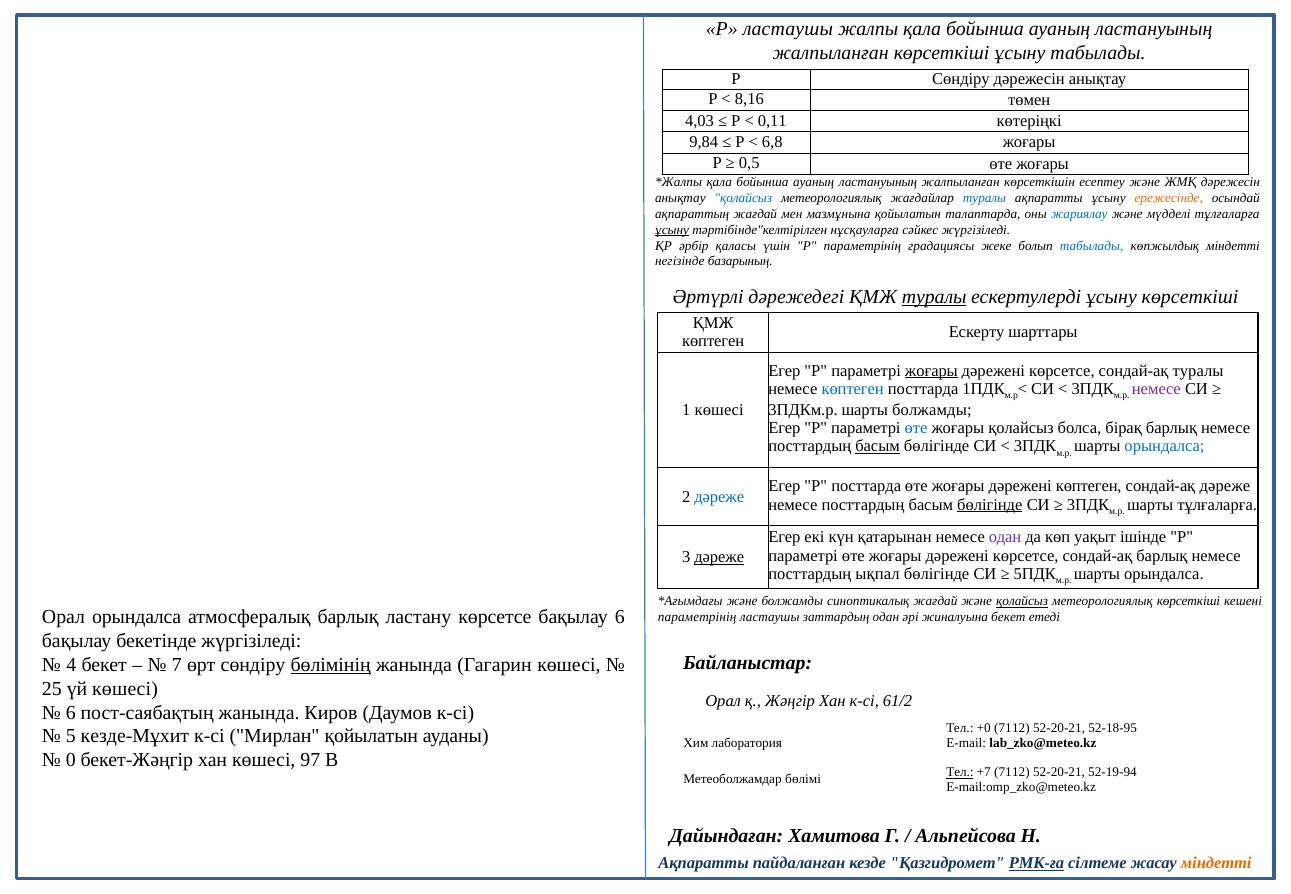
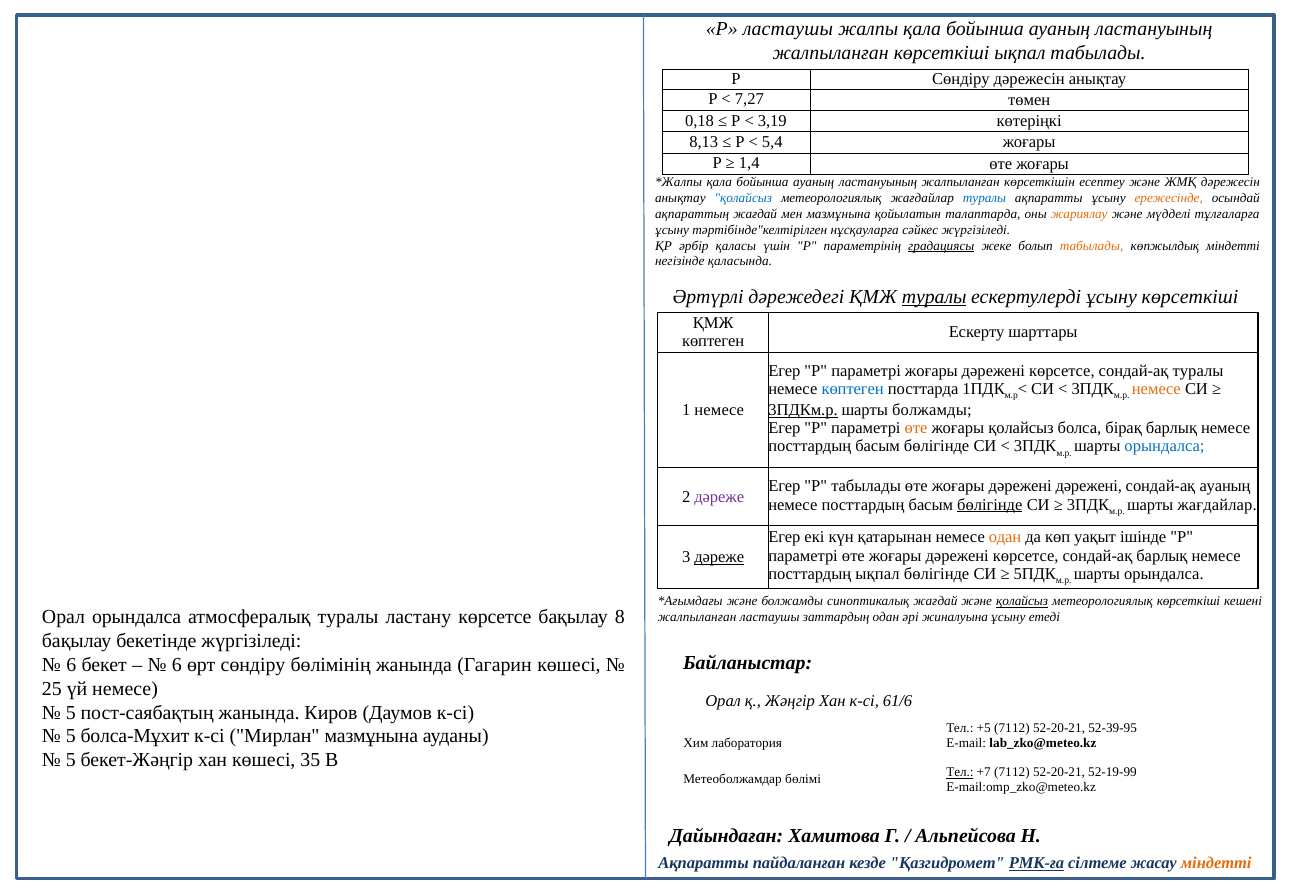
көрсеткіші ұсыну: ұсыну -> ықпал (1020, 53)
8,16: 8,16 -> 7,27 (749, 99)
4,03: 4,03 -> 0,18 (700, 121)
0,11: 0,11 -> 3,19 (772, 121)
9,84: 9,84 -> 8,13 (704, 142)
6,8: 6,8 -> 5,4 (772, 142)
0,5: 0,5 -> 1,4 (749, 163)
жариялау colour: blue -> orange (1079, 214)
ұсыну underline: present -> none (672, 230)
градациясы underline: none -> present (941, 246)
табылады colour: blue -> orange (1092, 246)
базарының: базарының -> қаласында (740, 262)
жоғары underline: present -> none (931, 371)
немесе colour: purple -> orange (1156, 389)
1 көшесі: көшесі -> немесе (719, 410)
3ПДКм.р underline: none -> present (803, 410)
өте colour: blue -> orange (916, 428)
басым underline: present -> none (878, 446)
Р посттарда: посттарда -> табылады (866, 486)
дәрежені көптеген: көптеген -> дәрежені (1089, 486)
сондай-ақ дәреже: дәреже -> ауаның (1225, 486)
дәреже colour: blue -> purple (719, 497)
шарты тұлғаларға: тұлғаларға -> жағдайлар (1217, 504)
одан colour: purple -> orange (1005, 537)
атмосфералық барлық: барлық -> туралы (348, 617)
бақылау 6: 6 -> 8 (620, 617)
параметрінің: параметрінің -> жалпыланған (697, 617)
жиналуына бекет: бекет -> ұсыну (1008, 617)
4: 4 -> 6 (71, 665)
7: 7 -> 6 (177, 665)
бөлімінің underline: present -> none (331, 665)
үй көшесі: көшесі -> немесе (125, 688)
61/2: 61/2 -> 61/6 (898, 701)
6: 6 -> 5 (71, 712)
+0: +0 -> +5 (984, 728)
52-18-95: 52-18-95 -> 52-39-95 (1113, 728)
кезде-Мұхит: кезде-Мұхит -> болса-Мұхит (135, 736)
Мирлан қойылатын: қойылатын -> мазмұнына (371, 736)
0: 0 -> 5 (71, 760)
97: 97 -> 35 (310, 760)
52-19-94: 52-19-94 -> 52-19-99 (1112, 772)
